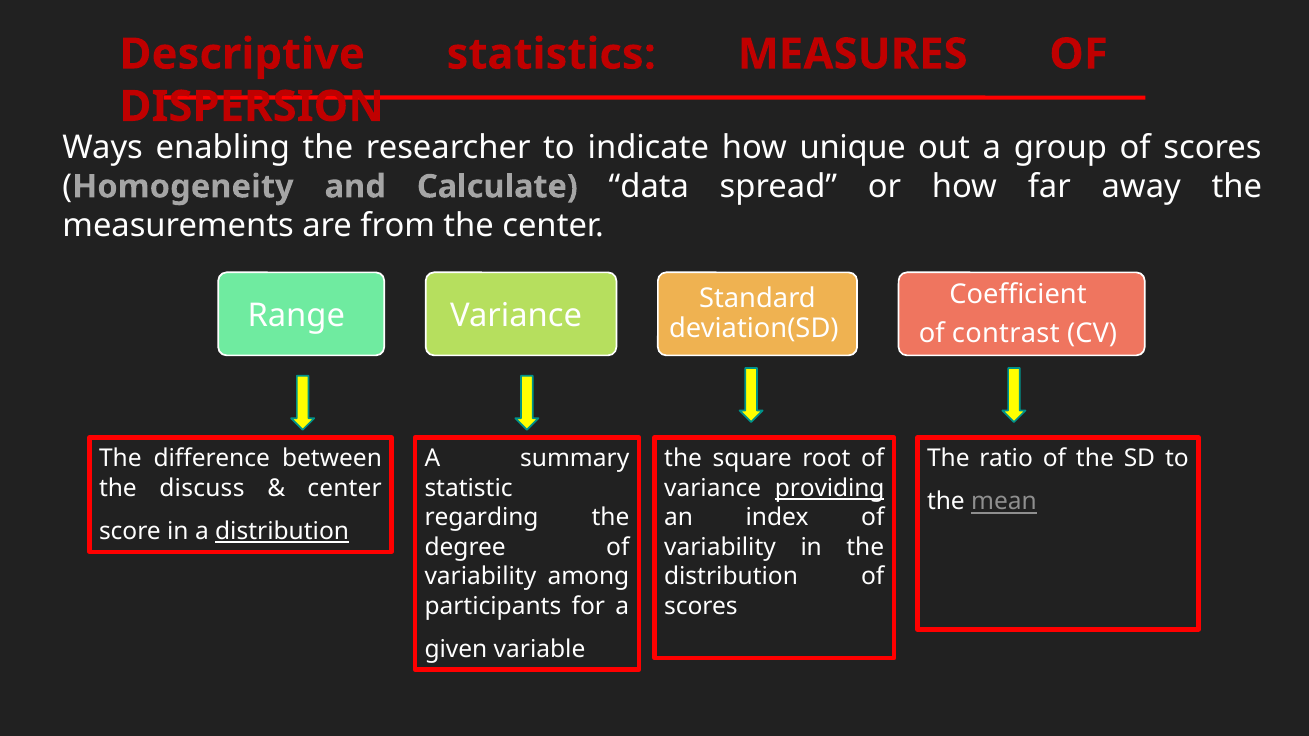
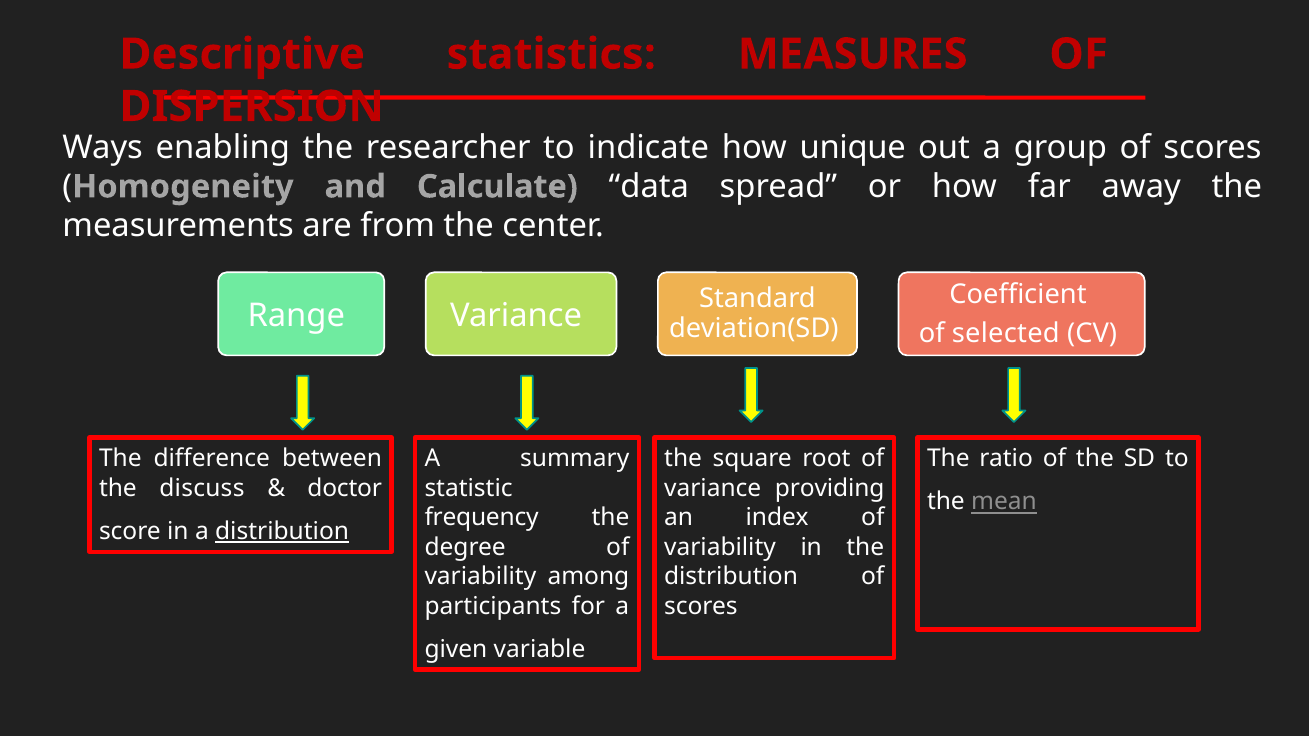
contrast: contrast -> selected (1006, 333)
center: center -> doctor (345, 488)
providing underline: present -> none (830, 488)
regarding: regarding -> frequency (482, 518)
